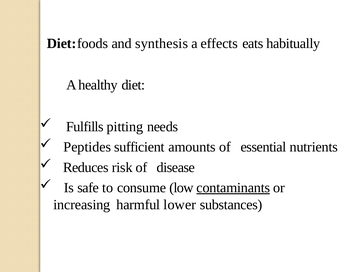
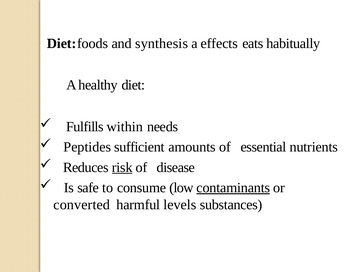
pitting: pitting -> within (125, 127)
risk underline: none -> present (122, 168)
increasing: increasing -> converted (82, 205)
lower: lower -> levels (180, 205)
